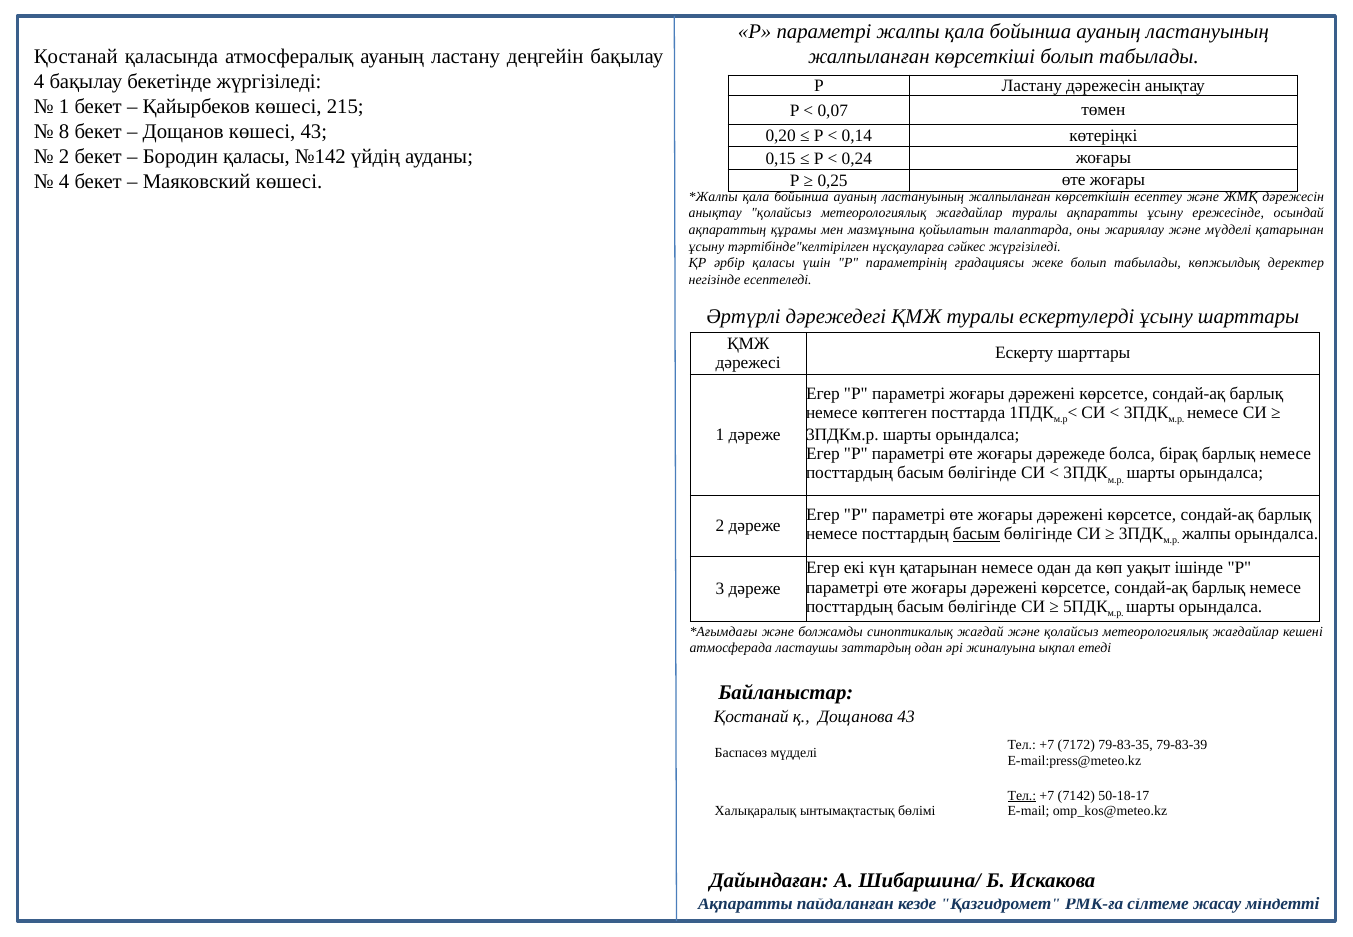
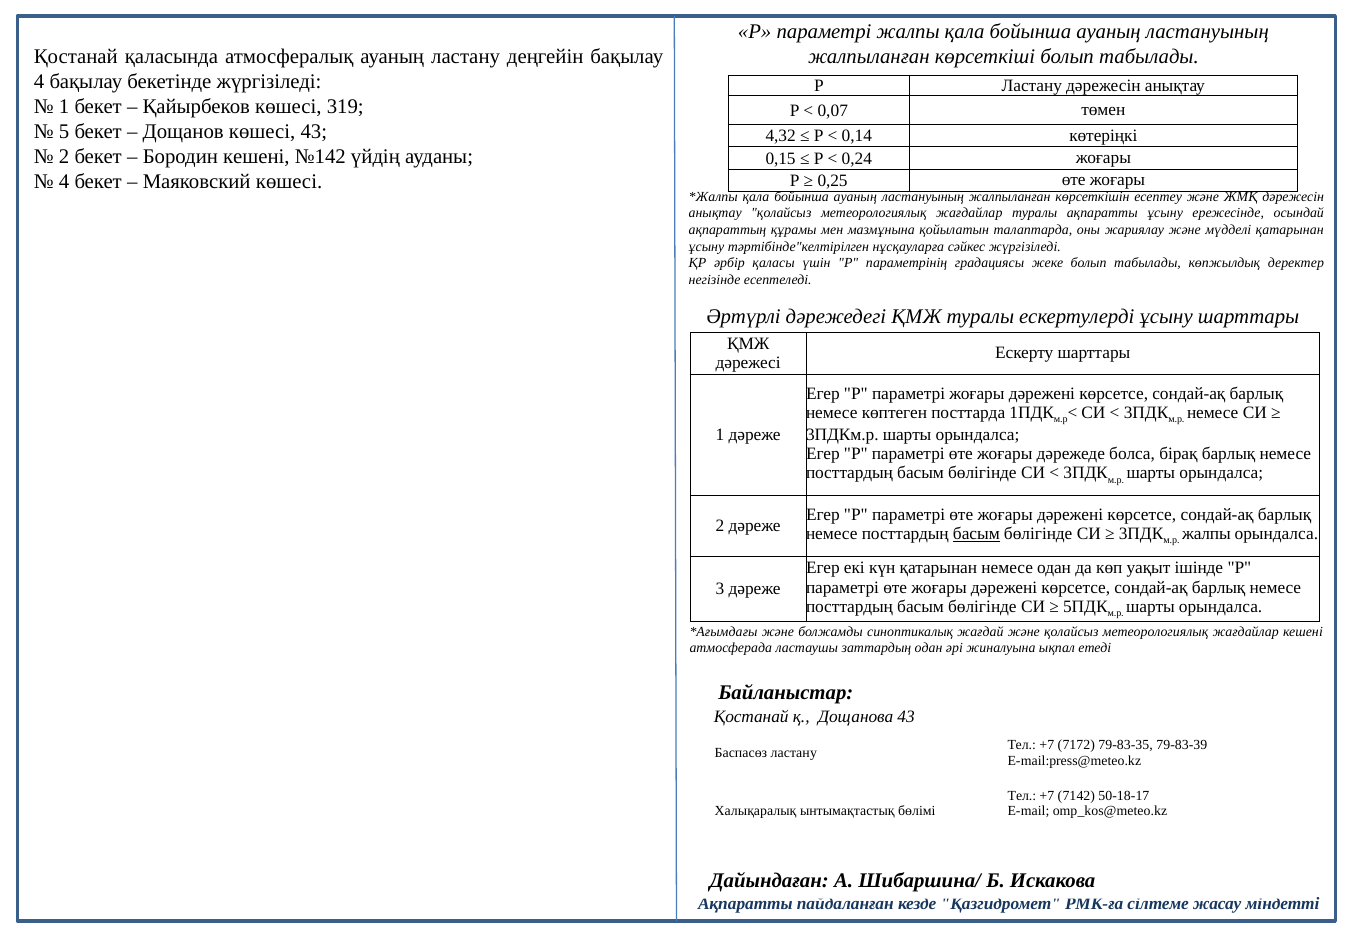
215: 215 -> 319 (345, 106)
8: 8 -> 5 (64, 131)
0,20: 0,20 -> 4,32 (781, 136)
Бородин қаласы: қаласы -> кешені (256, 156)
Баспасөз мүдделі: мүдделі -> ластану (794, 753)
Тел underline: present -> none (1022, 795)
